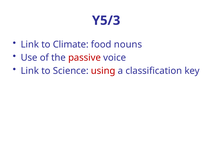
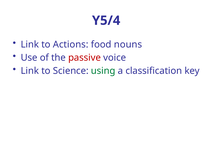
Y5/3: Y5/3 -> Y5/4 (106, 21)
Climate: Climate -> Actions (71, 44)
using colour: red -> green (103, 71)
